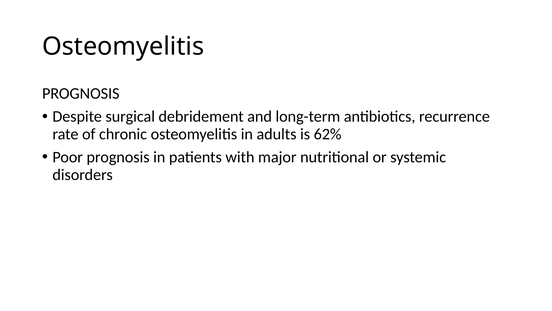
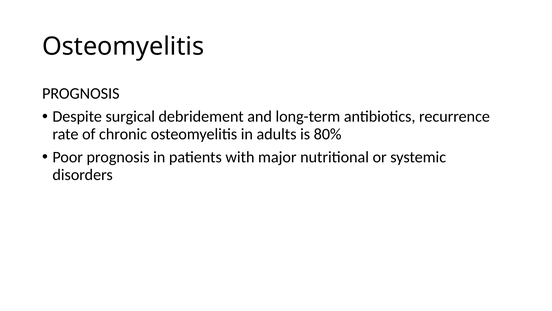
62%: 62% -> 80% (328, 134)
